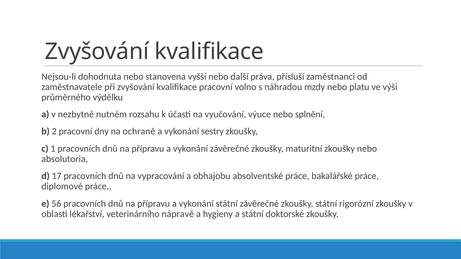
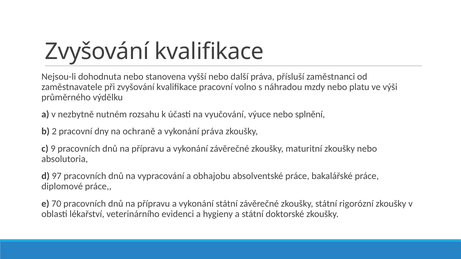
vykonání sestry: sestry -> práva (212, 132)
1: 1 -> 9 (53, 149)
17: 17 -> 97 (57, 176)
56: 56 -> 70 (56, 204)
nápravě: nápravě -> evidenci (178, 214)
